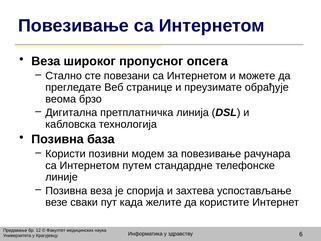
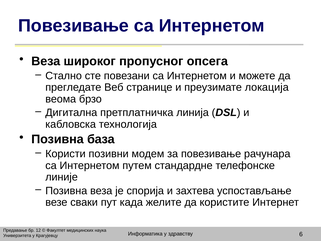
обрађује: обрађује -> локација (267, 87)
